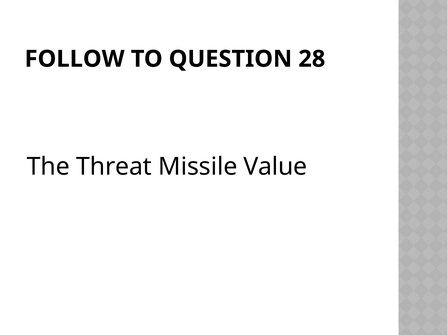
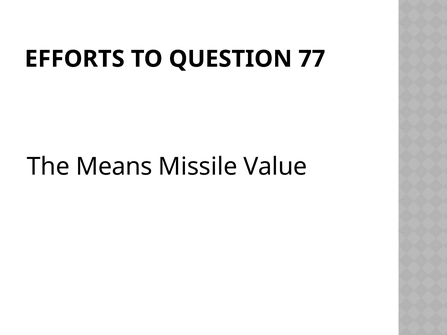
FOLLOW: FOLLOW -> EFFORTS (75, 59)
28: 28 -> 77 (312, 59)
Threat: Threat -> Means (114, 167)
